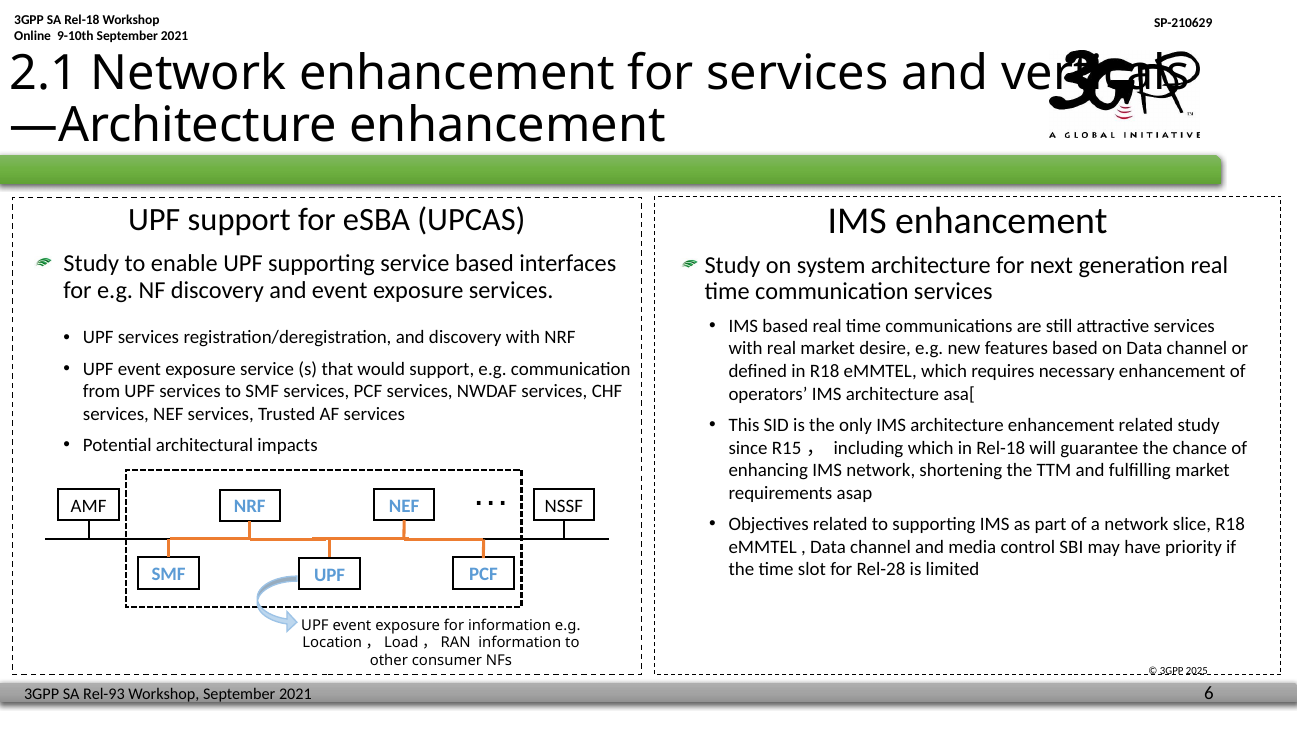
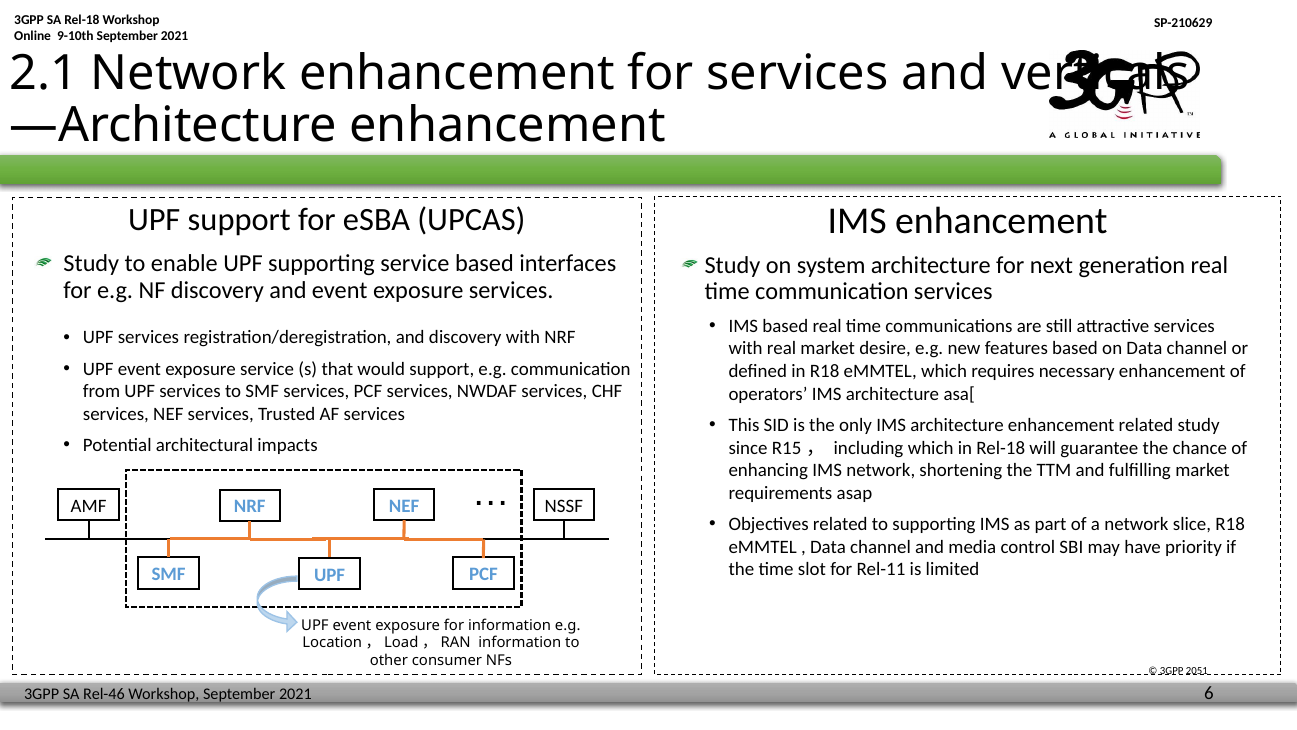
Rel-28: Rel-28 -> Rel-11 (881, 569)
2025: 2025 -> 2051 (1197, 670)
Rel-93: Rel-93 -> Rel-46 (104, 693)
